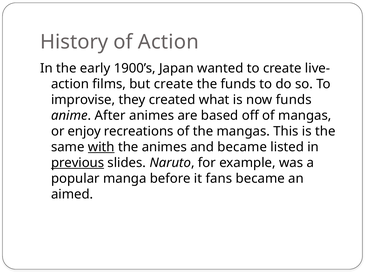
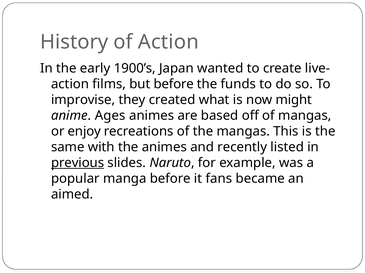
but create: create -> before (174, 84)
now funds: funds -> might (294, 100)
After: After -> Ages (110, 116)
with underline: present -> none (101, 147)
and became: became -> recently (242, 147)
